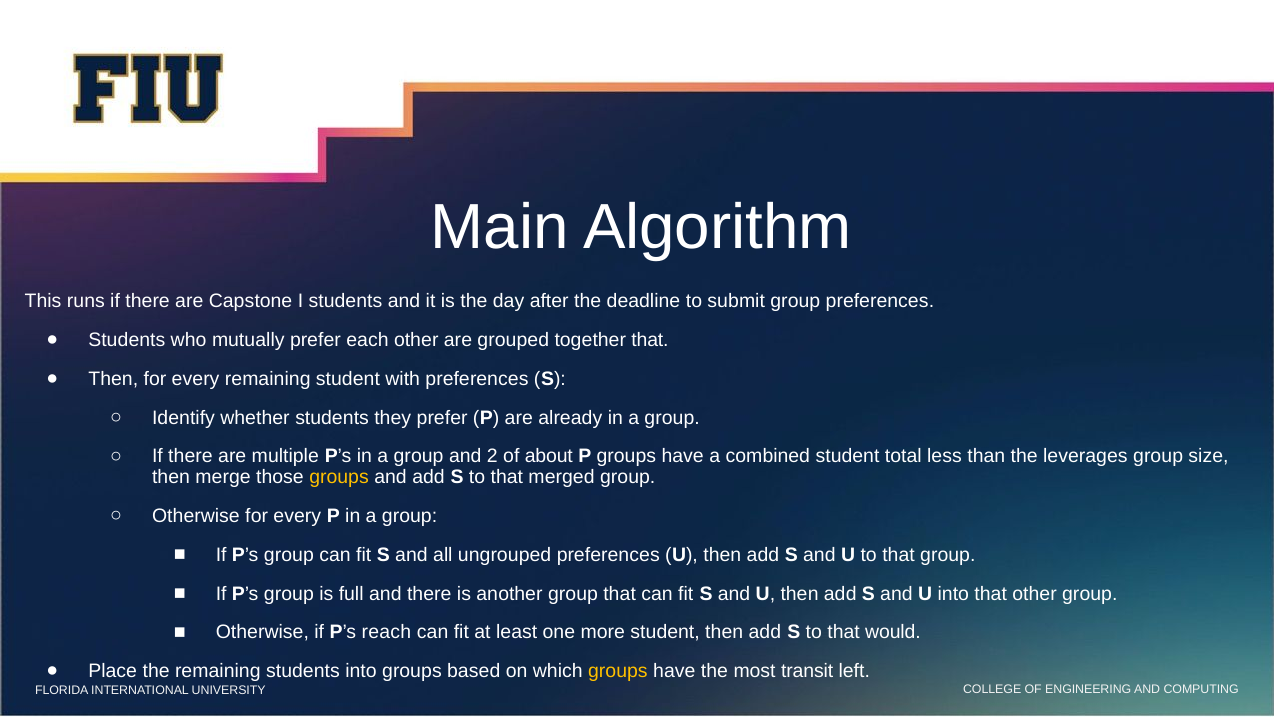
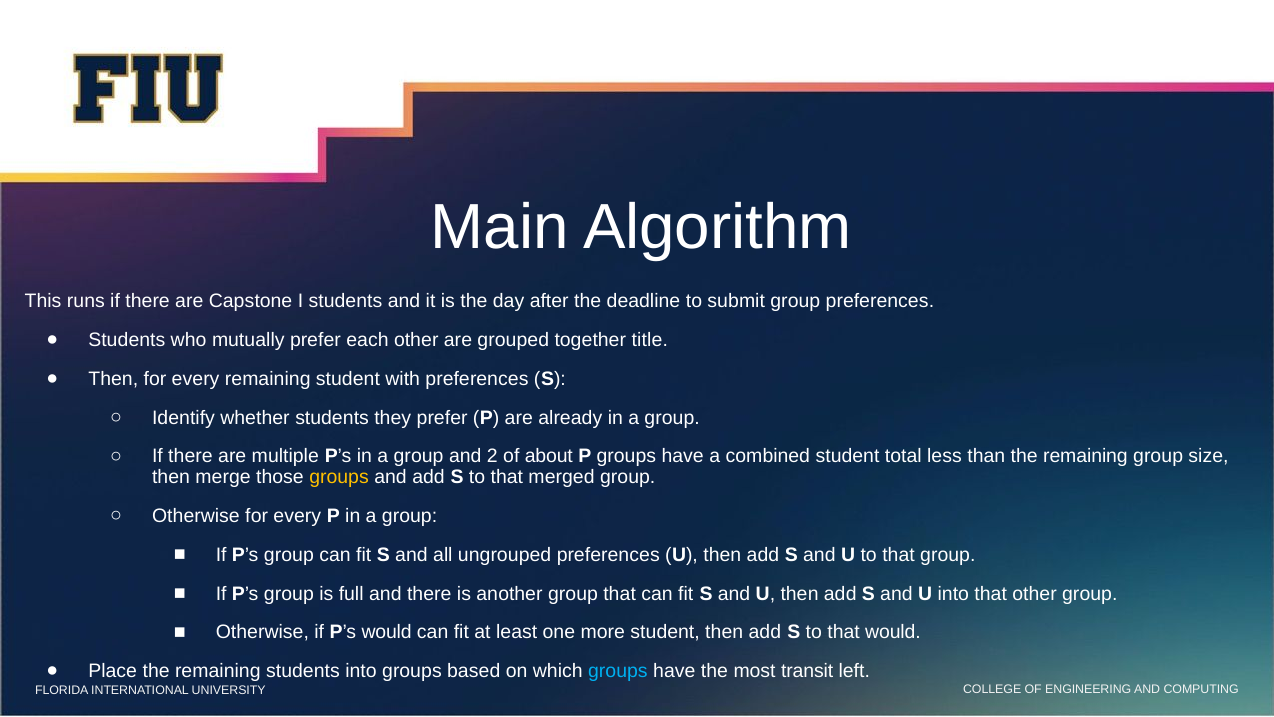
together that: that -> title (650, 340)
than the leverages: leverages -> remaining (1085, 456)
P’s reach: reach -> would (387, 632)
groups colour: yellow -> light blue (618, 671)
